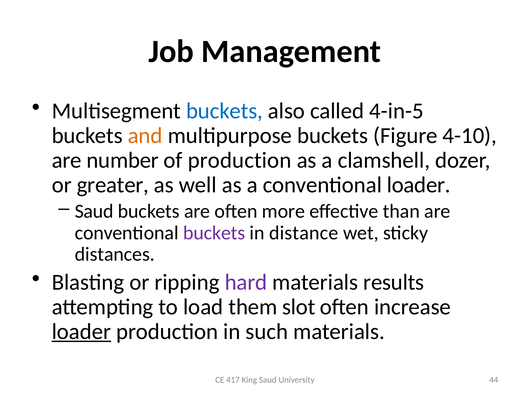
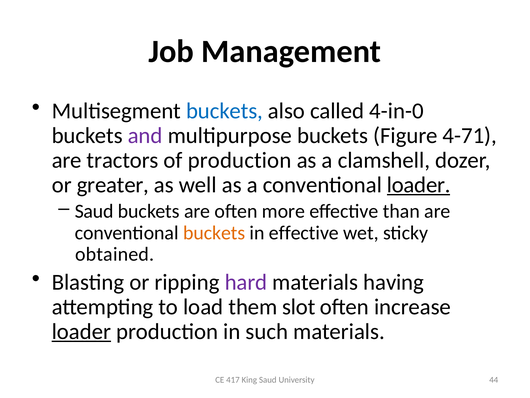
4-in-5: 4-in-5 -> 4-in-0 (396, 111)
and colour: orange -> purple (145, 135)
4-10: 4-10 -> 4-71 (470, 135)
number: number -> tractors (123, 160)
loader underline: none -> present (419, 185)
buckets colour: purple -> orange (214, 233)
in distance: distance -> effective (304, 233)
distances: distances -> obtained (115, 254)
results: results -> having (394, 282)
